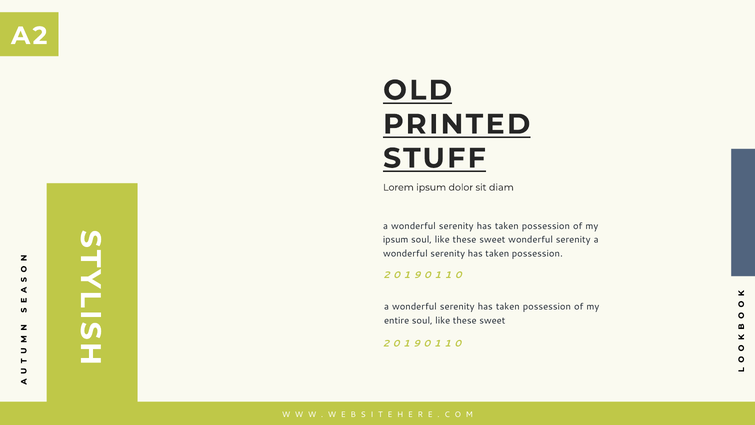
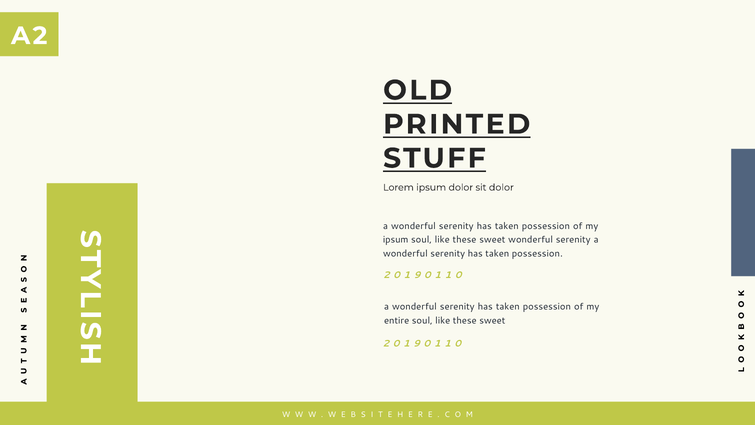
sit diam: diam -> dolor (501, 187)
